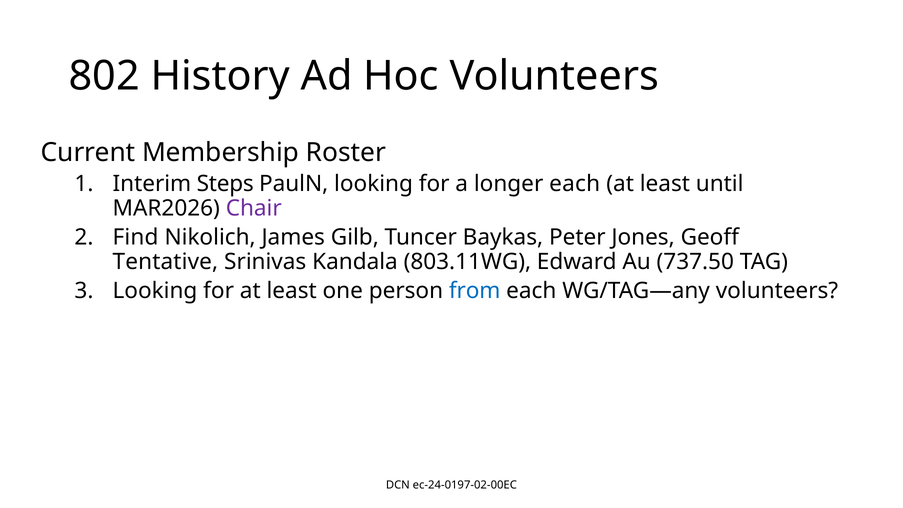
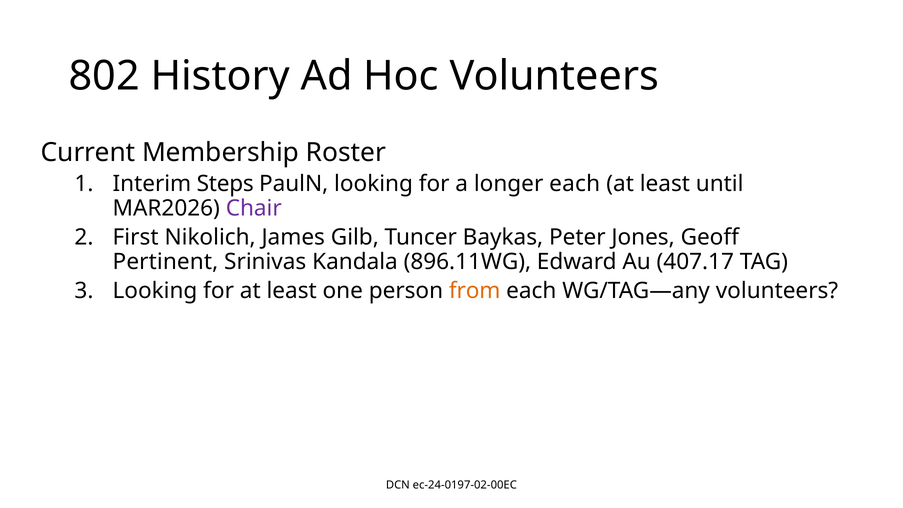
Find: Find -> First (136, 237)
Tentative: Tentative -> Pertinent (165, 262)
803.11WG: 803.11WG -> 896.11WG (467, 262)
737.50: 737.50 -> 407.17 (695, 262)
from colour: blue -> orange (475, 291)
